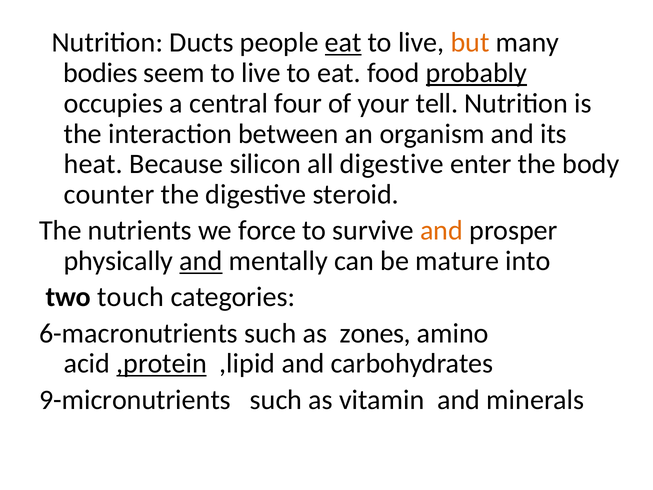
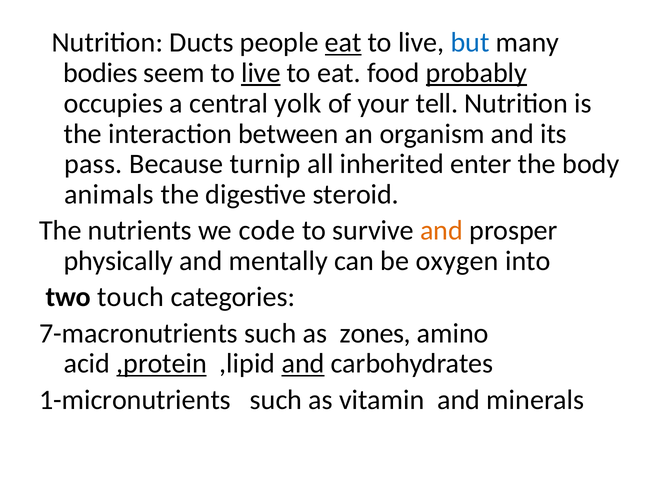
but colour: orange -> blue (470, 43)
live underline: none -> present (261, 73)
four: four -> yolk (298, 103)
heat: heat -> pass (93, 164)
silicon: silicon -> turnip (265, 164)
all digestive: digestive -> inherited (392, 164)
counter: counter -> animals (109, 194)
force: force -> code (267, 231)
and underline: present -> none (201, 261)
mature: mature -> oxygen (457, 261)
6-macronutrients: 6-macronutrients -> 7-macronutrients (139, 333)
and underline: none -> present (303, 364)
9-micronutrients: 9-micronutrients -> 1-micronutrients (135, 400)
